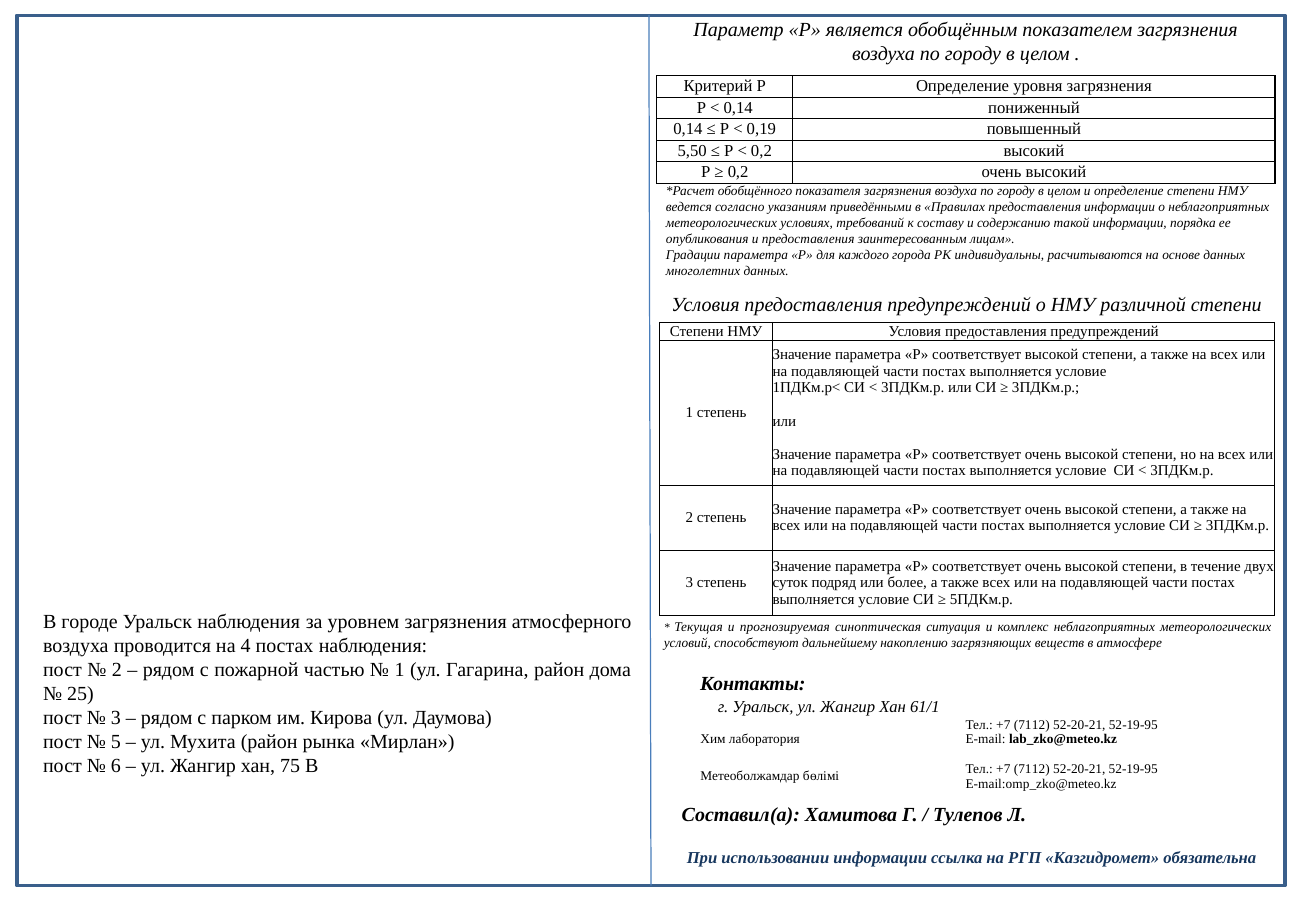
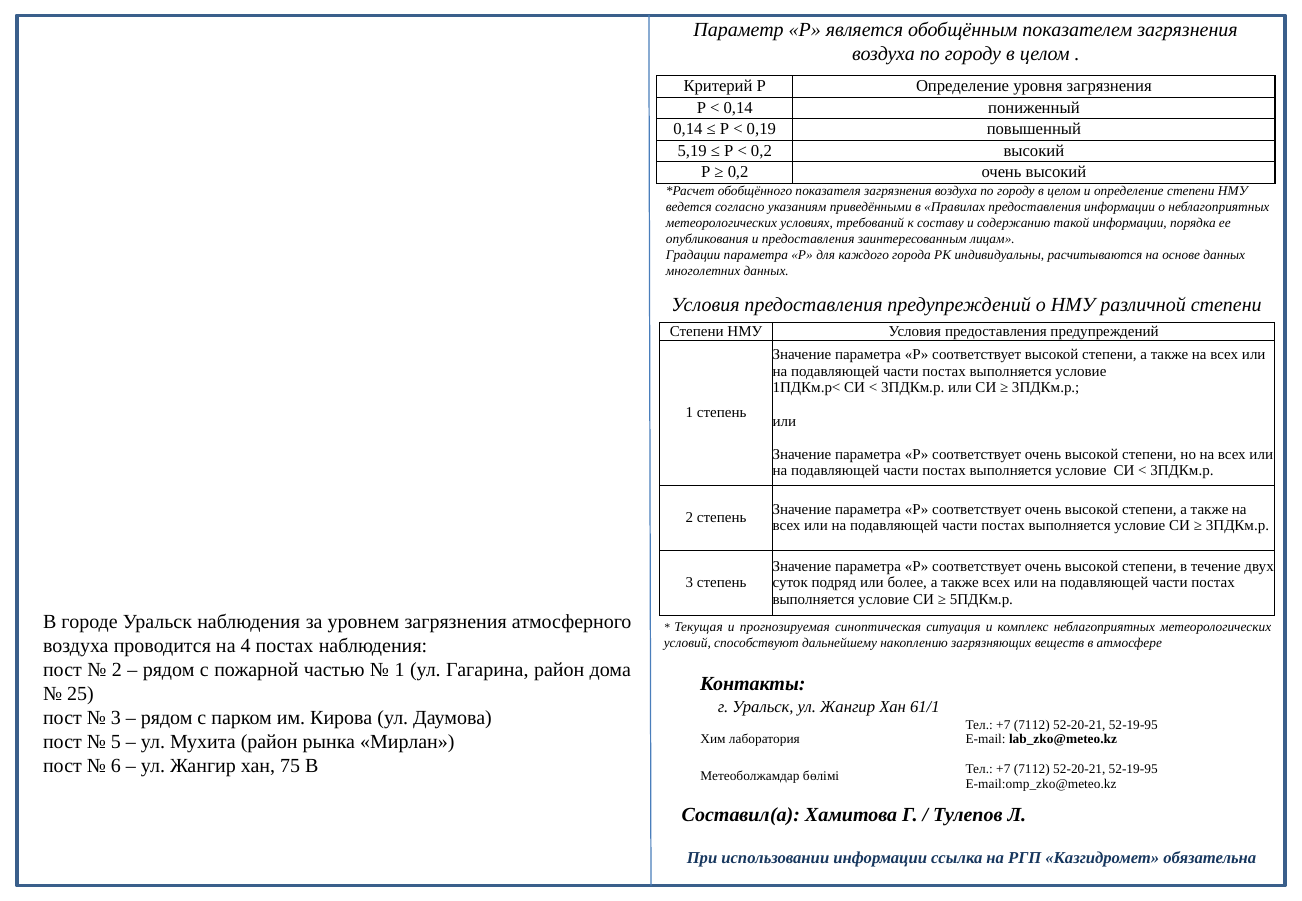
5,50: 5,50 -> 5,19 (692, 151)
